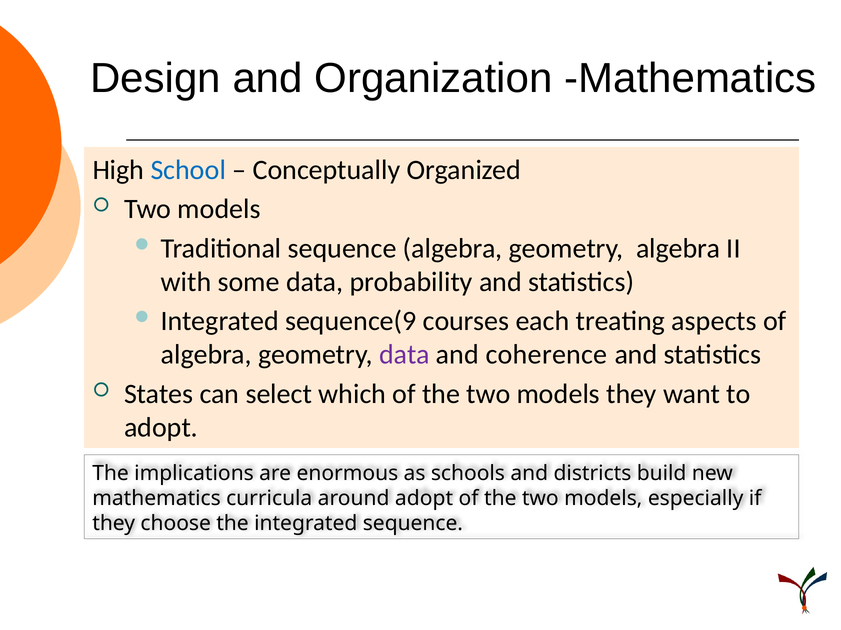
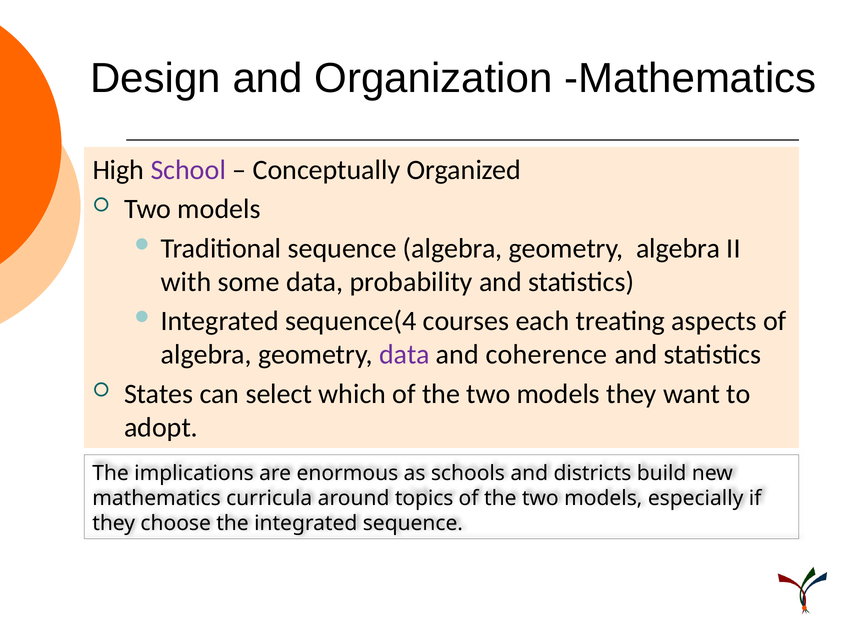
School colour: blue -> purple (188, 170)
sequence(9: sequence(9 -> sequence(4 (351, 322)
around adopt: adopt -> topics (424, 499)
